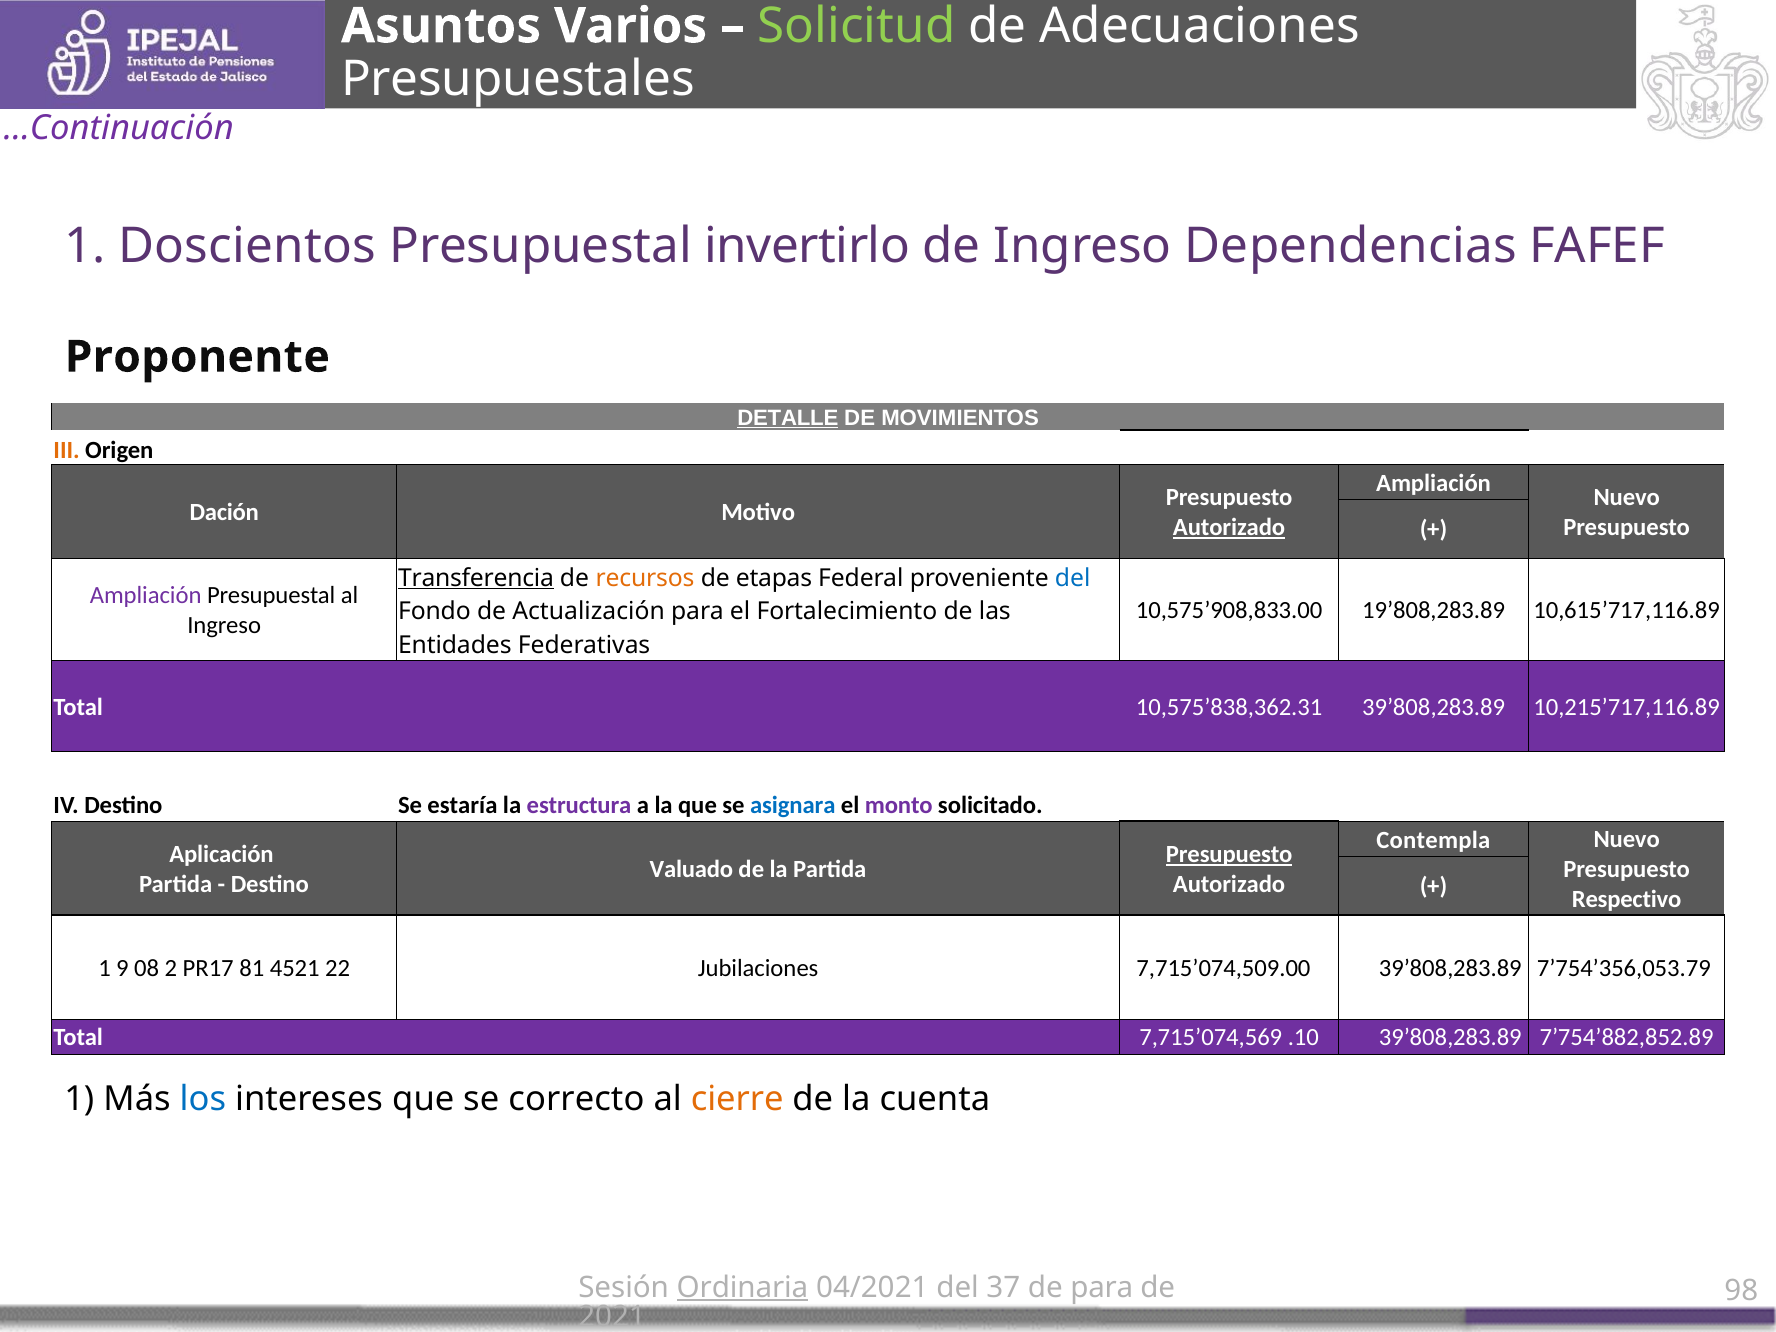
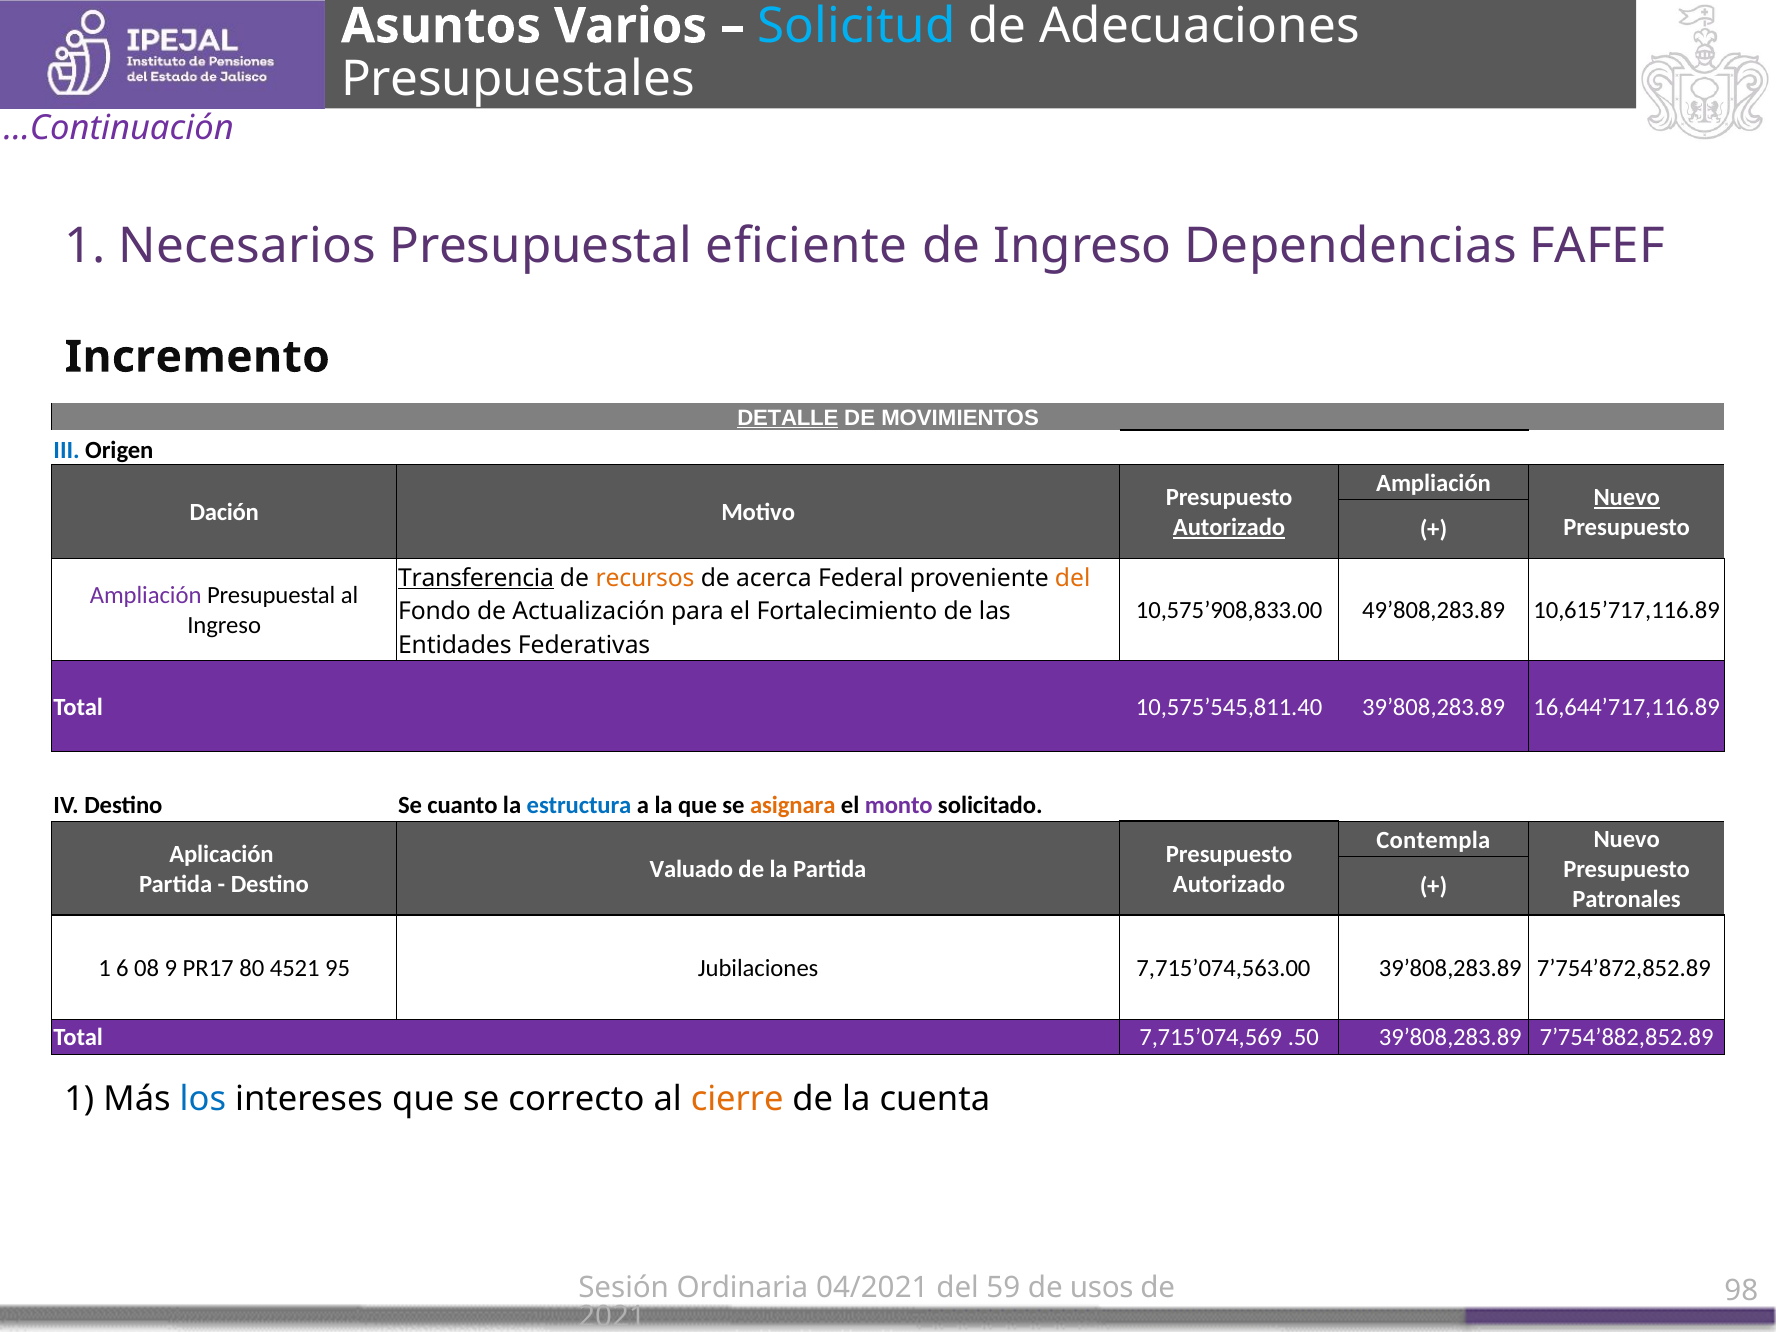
Solicitud colour: light green -> light blue (857, 26)
Doscientos: Doscientos -> Necesarios (248, 246)
invertirlo: invertirlo -> eficiente (807, 246)
Proponente: Proponente -> Incremento (197, 357)
III colour: orange -> blue (67, 450)
Nuevo underline: none -> present (1627, 498)
etapas: etapas -> acerca (774, 578)
del colour: blue -> orange (1073, 578)
19’808,283.89: 19’808,283.89 -> 49’808,283.89 (1434, 610)
10,575’838,362.31: 10,575’838,362.31 -> 10,575’545,811.40 (1229, 707)
10,215’717,116.89: 10,215’717,116.89 -> 16,644’717,116.89 (1627, 707)
estaría: estaría -> cuanto (462, 805)
estructura colour: purple -> blue (579, 805)
asignara colour: blue -> orange (793, 805)
Presupuesto underline: present -> none (1229, 854)
Respectivo: Respectivo -> Patronales (1627, 899)
9: 9 -> 6 (122, 968)
2: 2 -> 9 (171, 968)
81: 81 -> 80 (252, 968)
22: 22 -> 95 (338, 968)
7,715’074,509.00: 7,715’074,509.00 -> 7,715’074,563.00 (1223, 968)
7’754’356,053.79: 7’754’356,053.79 -> 7’754’872,852.89 (1624, 968)
.10: .10 -> .50 (1303, 1038)
Ordinaria underline: present -> none (743, 1287)
37: 37 -> 59 (1003, 1287)
de para: para -> usos (1102, 1287)
